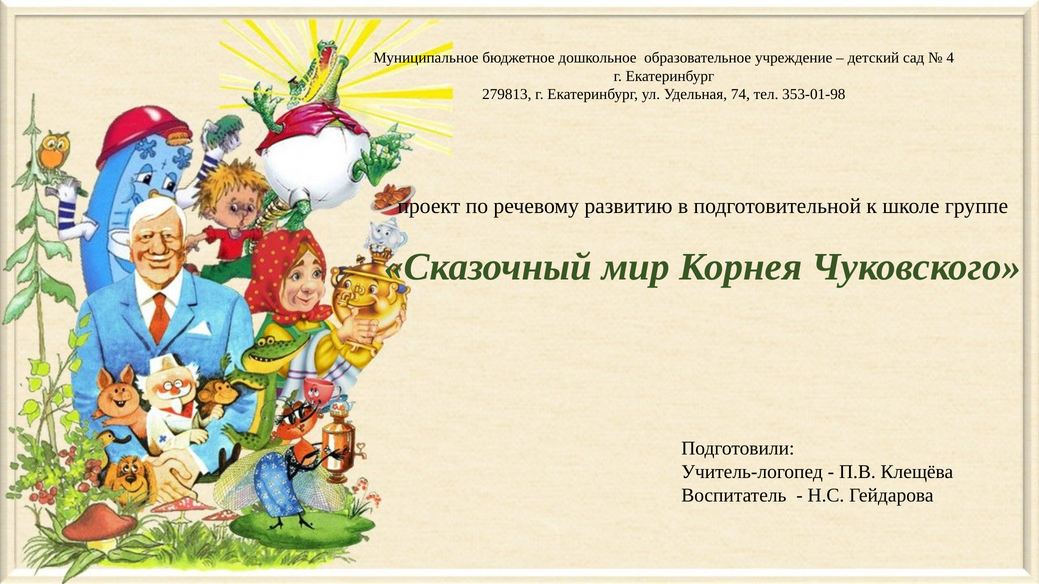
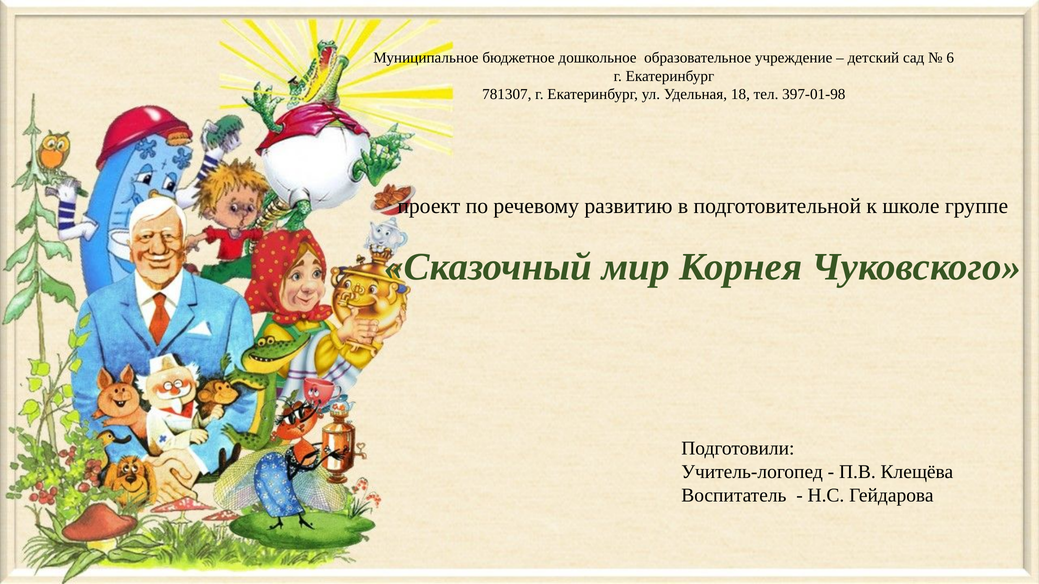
4: 4 -> 6 (950, 58)
279813: 279813 -> 781307 (507, 94)
74: 74 -> 18 (740, 94)
353-01-98: 353-01-98 -> 397-01-98 (814, 94)
